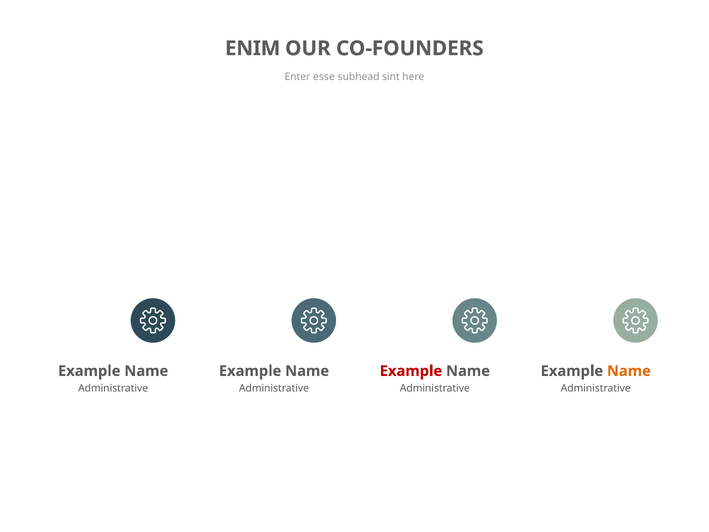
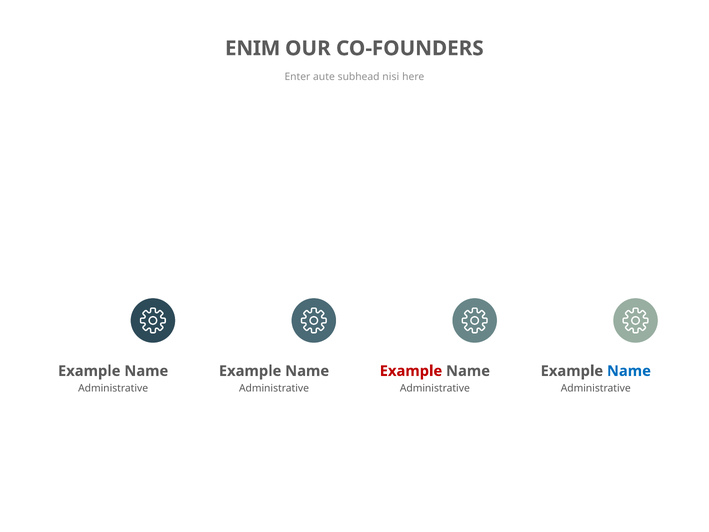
esse: esse -> aute (324, 77)
sint: sint -> nisi (391, 77)
Name colour: orange -> blue (629, 371)
